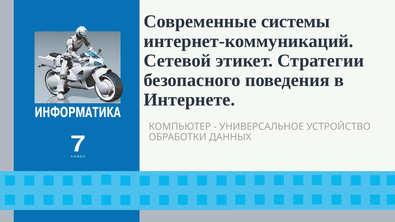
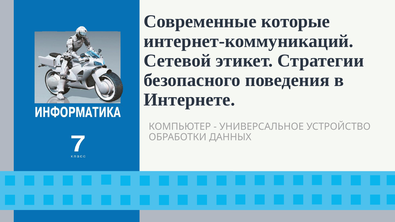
системы: системы -> которые (296, 22)
